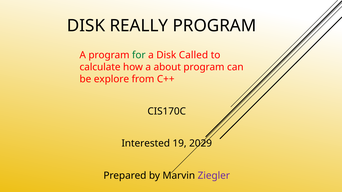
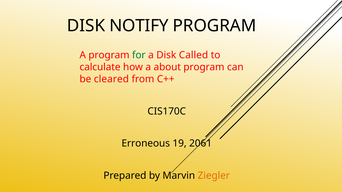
REALLY: REALLY -> NOTIFY (139, 26)
explore: explore -> cleared (111, 79)
Interested: Interested -> Erroneous (146, 144)
2029: 2029 -> 2061 (201, 144)
Ziegler colour: purple -> orange (214, 176)
